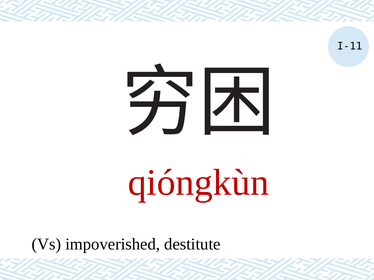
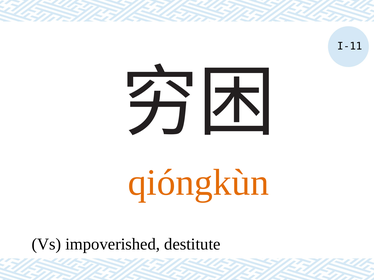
qióngkùn colour: red -> orange (198, 183)
